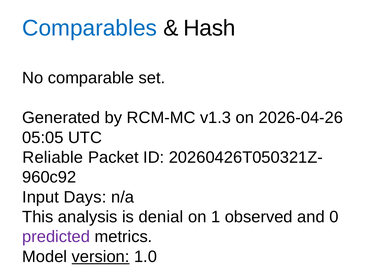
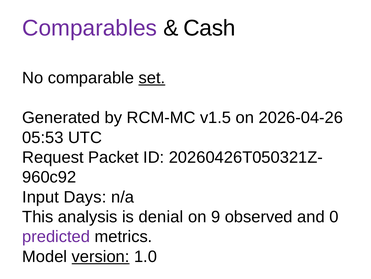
Comparables colour: blue -> purple (90, 28)
Hash: Hash -> Cash (209, 28)
set underline: none -> present (152, 78)
v1.3: v1.3 -> v1.5 (216, 117)
05:05: 05:05 -> 05:53 (43, 137)
Reliable: Reliable -> Request (53, 157)
1: 1 -> 9 (216, 216)
